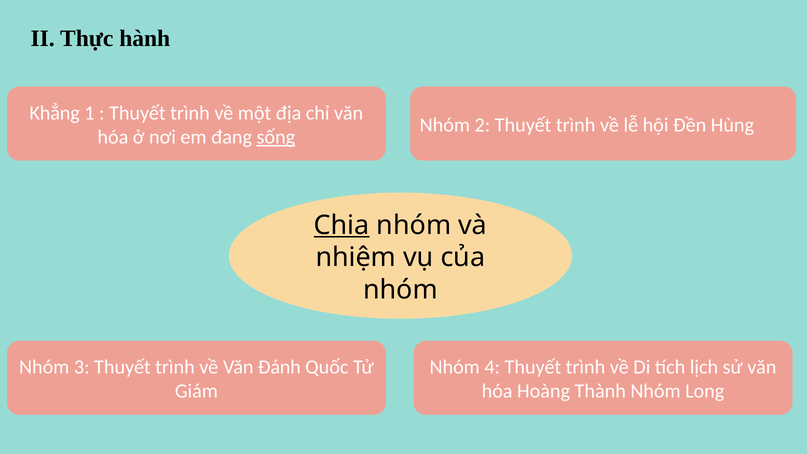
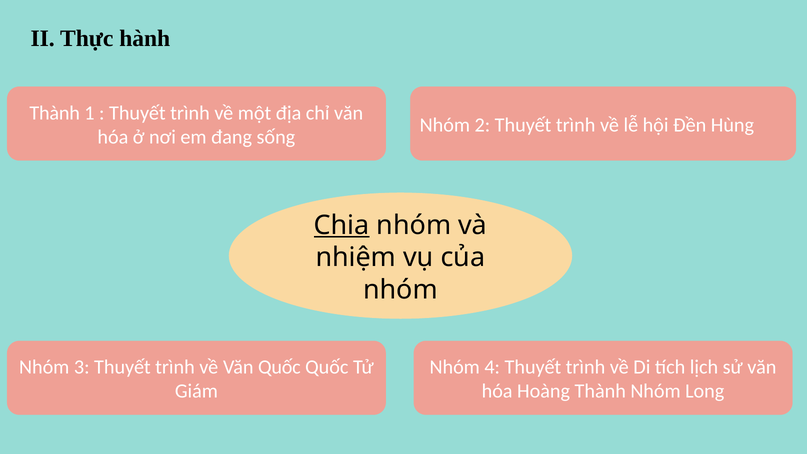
Khẳng: Khẳng -> Thành (55, 113)
sống underline: present -> none (276, 137)
Văn Đánh: Đánh -> Quốc (279, 367)
